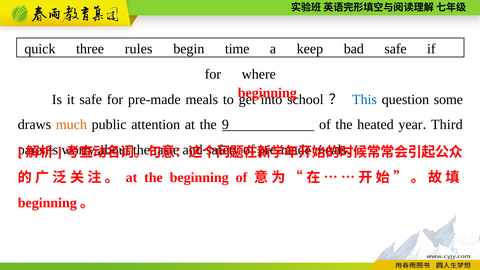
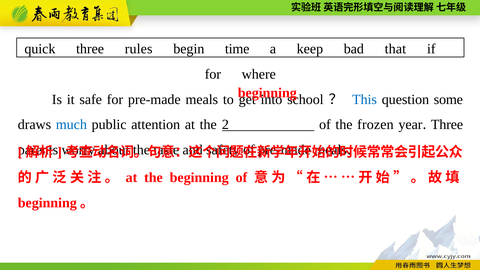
bad safe: safe -> that (395, 49)
much colour: orange -> blue (71, 125)
9: 9 -> 2 (225, 125)
heated: heated -> frozen (375, 125)
Third: Third -> Three (447, 125)
